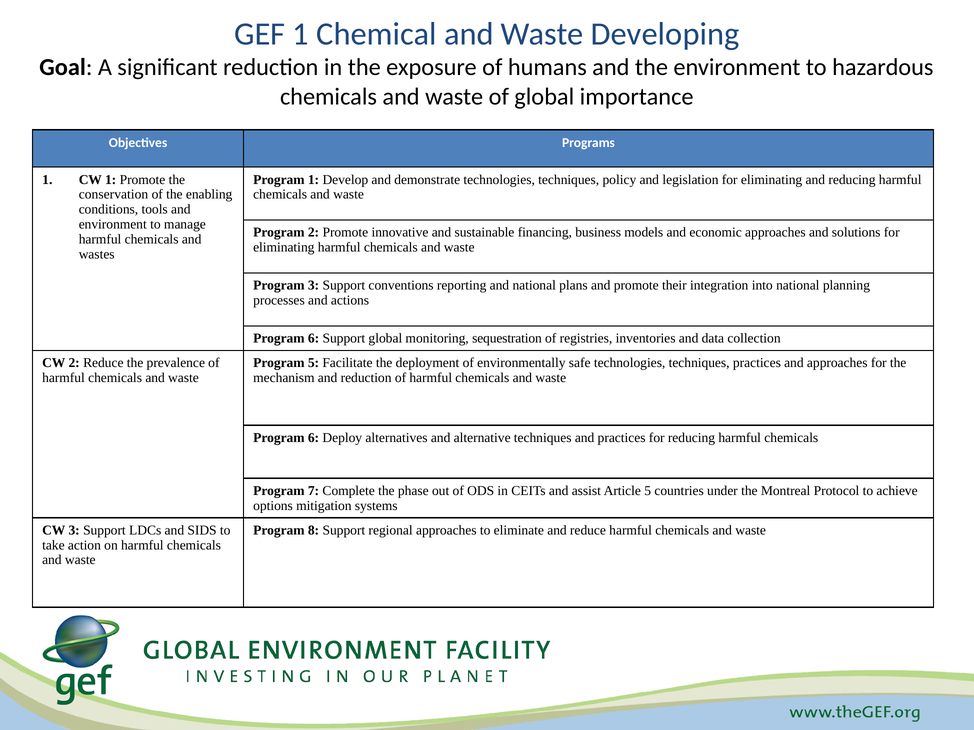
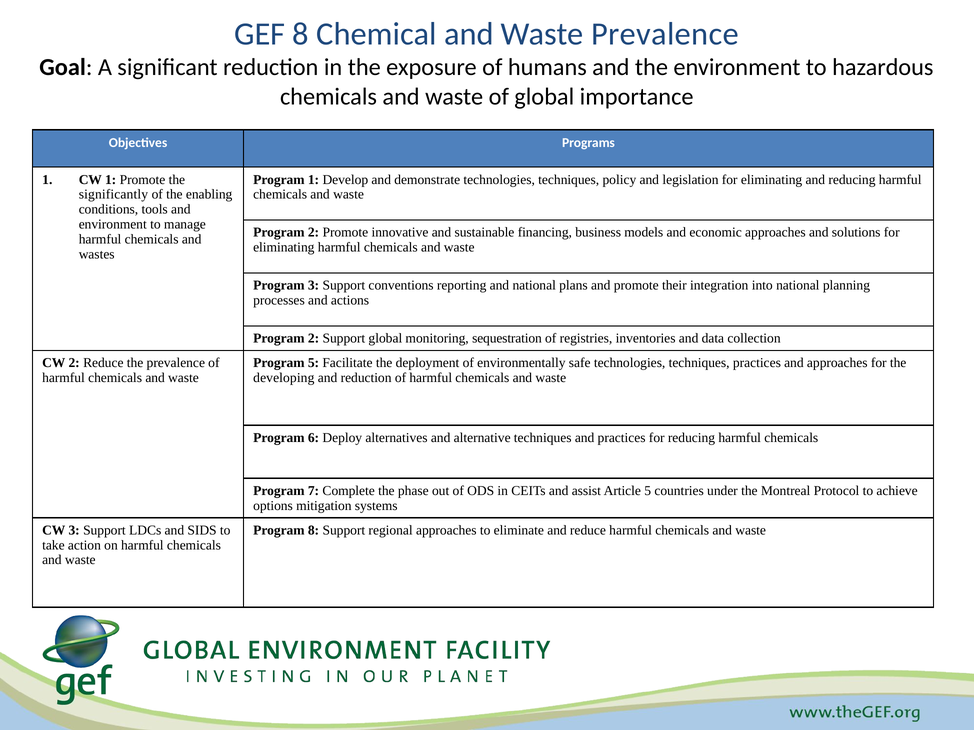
GEF 1: 1 -> 8 (301, 34)
Waste Developing: Developing -> Prevalence (665, 34)
conservation: conservation -> significantly (113, 195)
6: 6 -> 2 (314, 339)
mechanism: mechanism -> developing (284, 378)
